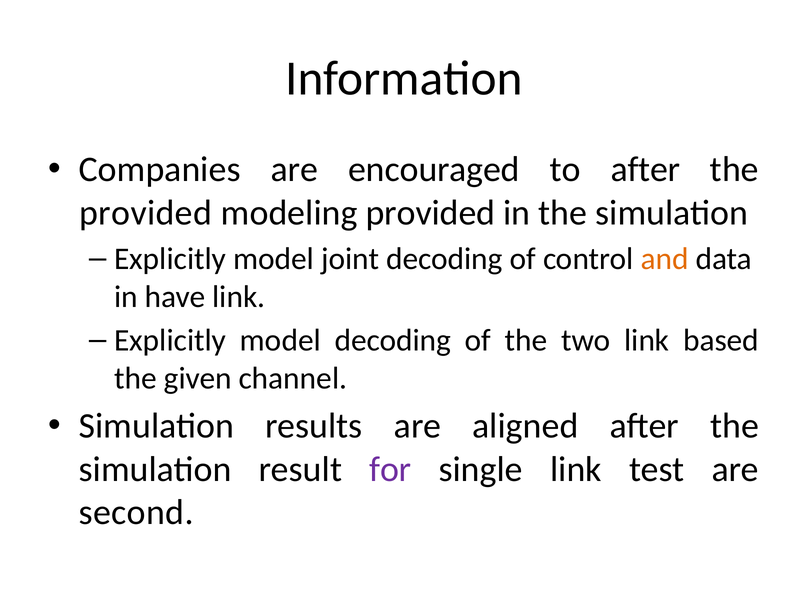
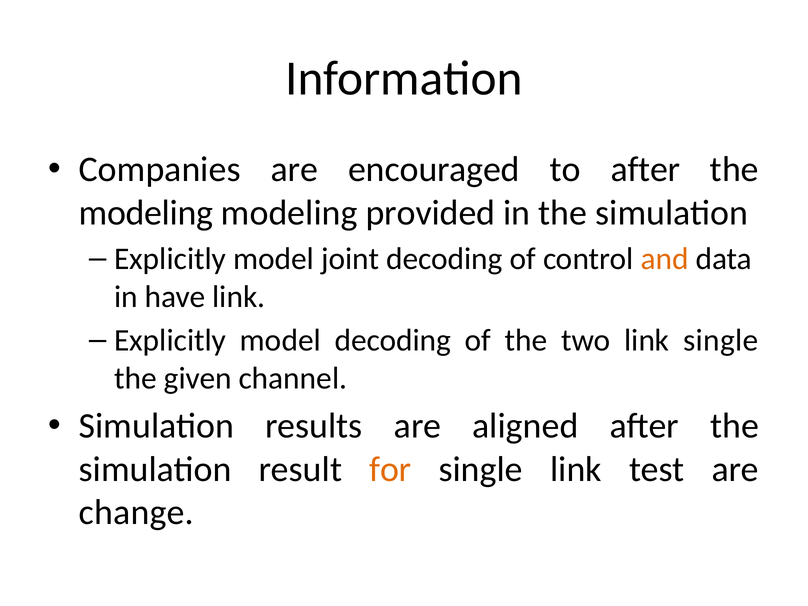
provided: provided -> modeling (146, 213)
link based: based -> single (721, 341)
for colour: purple -> orange (390, 469)
second: second -> change (136, 512)
